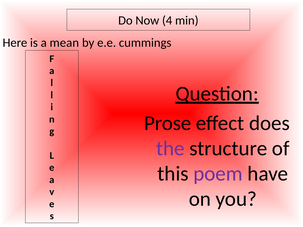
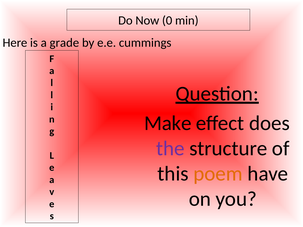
4: 4 -> 0 (167, 21)
mean: mean -> grade (64, 43)
Prose: Prose -> Make (168, 123)
poem colour: purple -> orange (218, 174)
